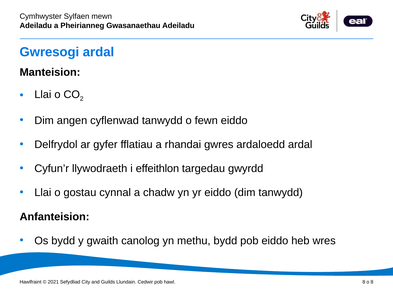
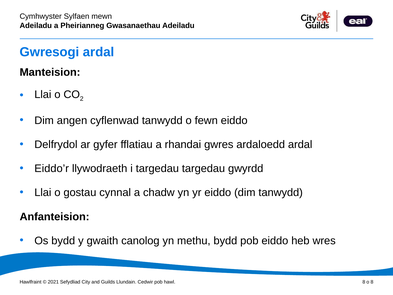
Cyfun’r: Cyfun’r -> Eiddo’r (52, 168)
i effeithlon: effeithlon -> targedau (157, 168)
